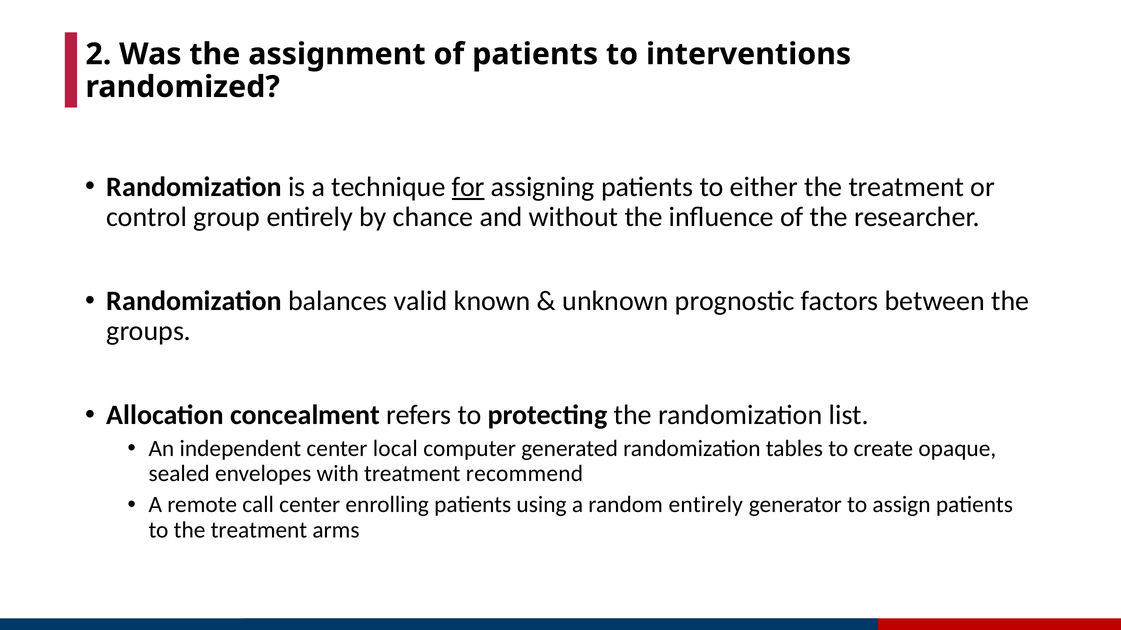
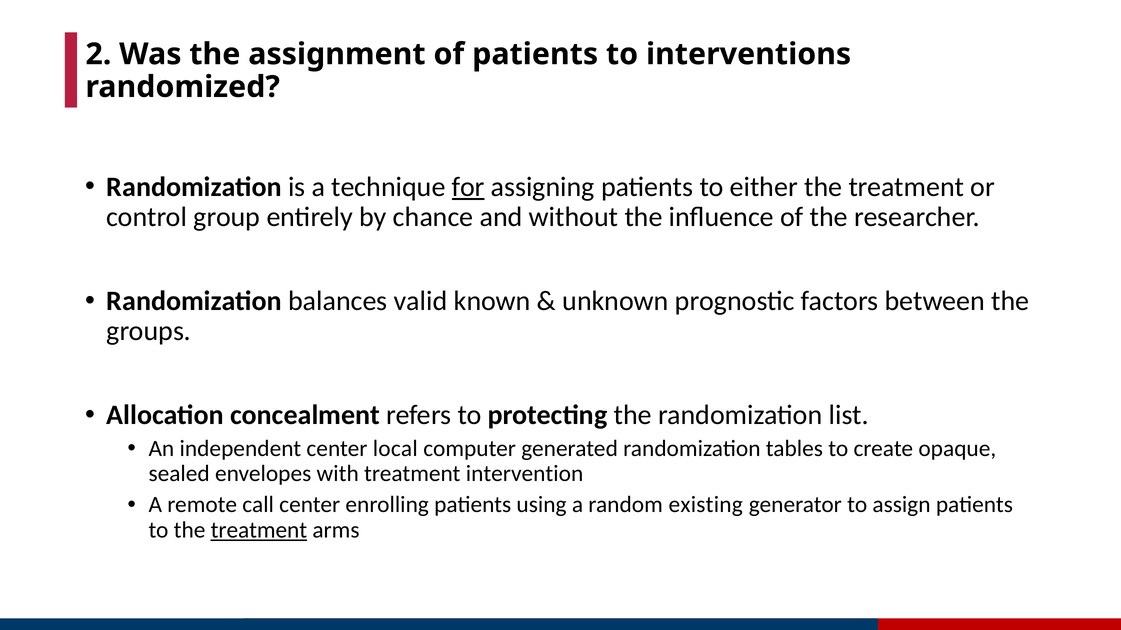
recommend: recommend -> intervention (525, 474)
random entirely: entirely -> existing (706, 505)
treatment underline: none -> present (259, 530)
